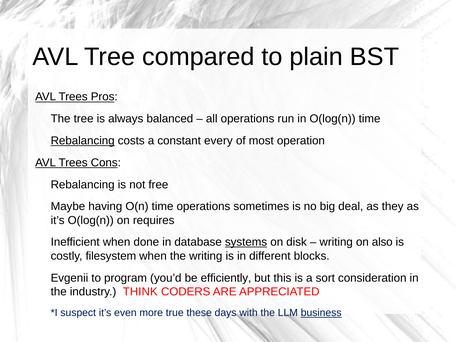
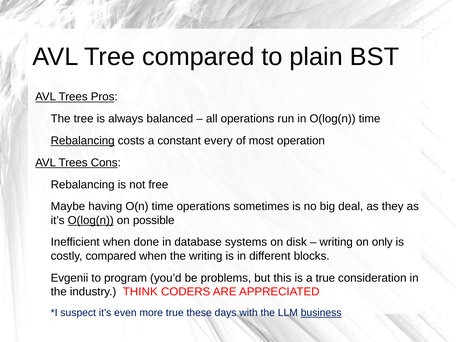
O(log(n underline: none -> present (91, 220)
requires: requires -> possible (154, 220)
systems underline: present -> none (246, 242)
also: also -> only (382, 242)
costly filesystem: filesystem -> compared (111, 256)
efficiently: efficiently -> problems (226, 278)
a sort: sort -> true (325, 278)
